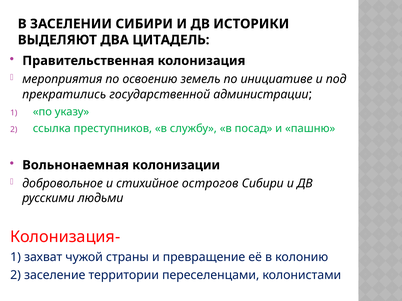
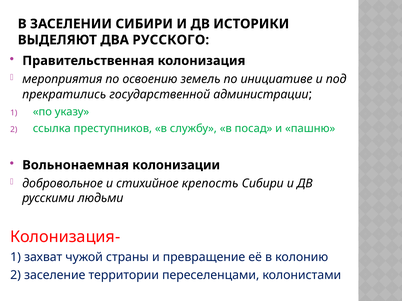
ЦИТАДЕЛЬ: ЦИТАДЕЛЬ -> РУССКОГО (171, 40)
острогов: острогов -> крепость (210, 184)
